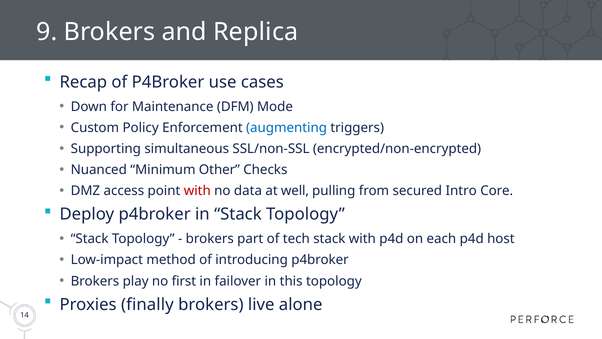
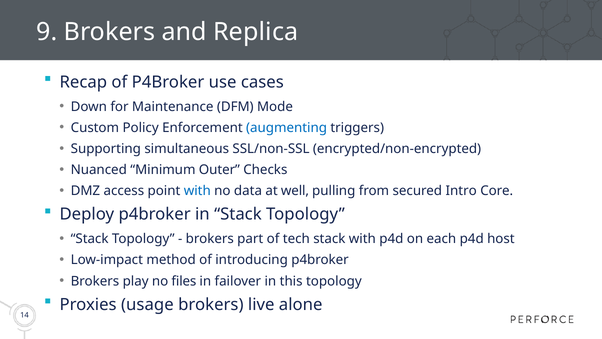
Other: Other -> Outer (219, 170)
with colour: red -> blue (197, 191)
first: first -> files (184, 281)
finally: finally -> usage (147, 304)
